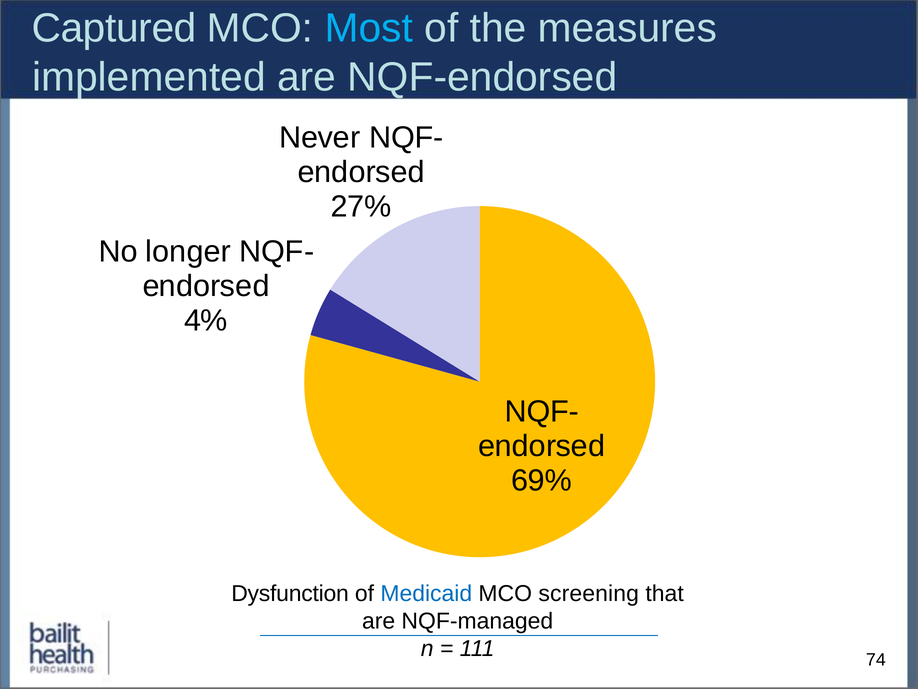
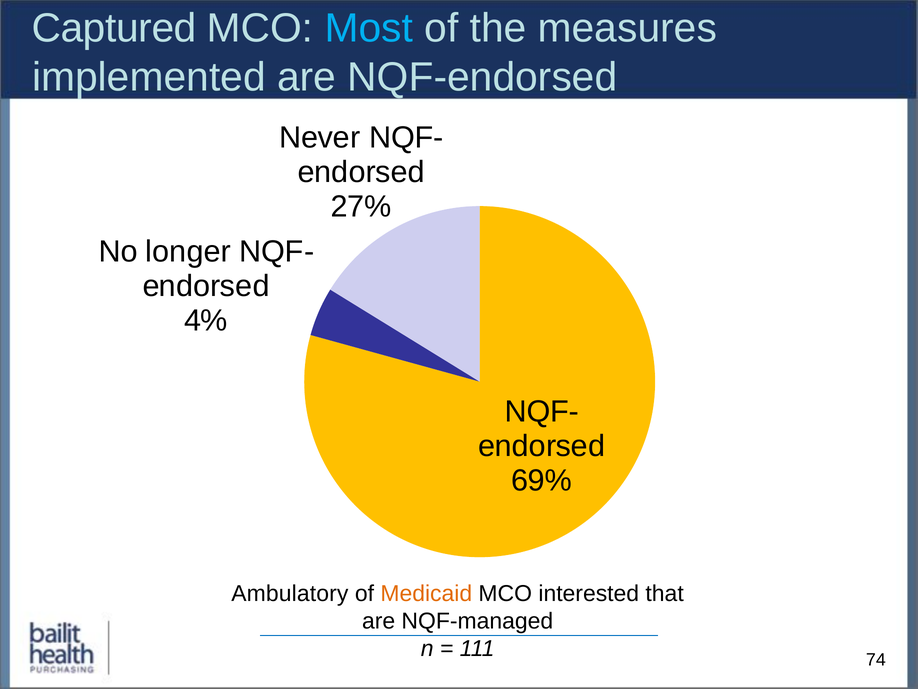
Dysfunction: Dysfunction -> Ambulatory (290, 593)
Medicaid colour: blue -> orange (426, 593)
screening: screening -> interested (589, 593)
